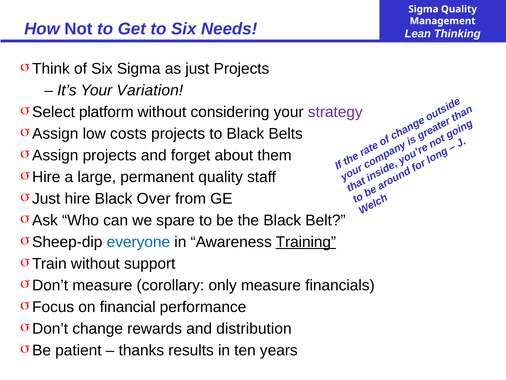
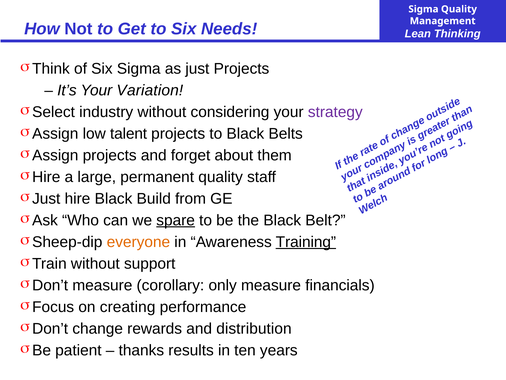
platform: platform -> industry (106, 112)
costs: costs -> talent (129, 133)
Over: Over -> Build (154, 198)
spare underline: none -> present (176, 220)
everyone colour: blue -> orange (138, 242)
financial: financial -> creating (128, 307)
